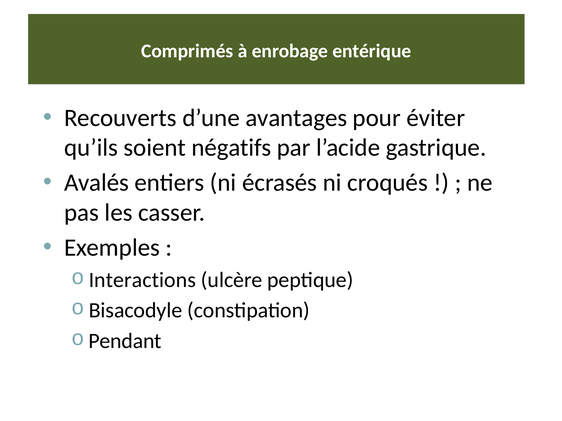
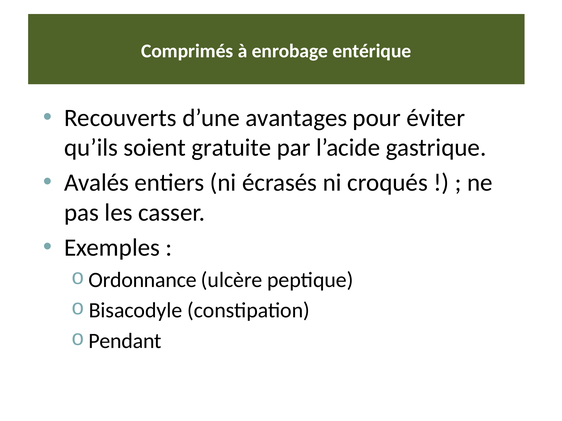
négatifs: négatifs -> gratuite (231, 148)
Interactions: Interactions -> Ordonnance (143, 280)
